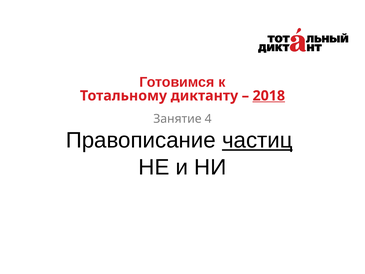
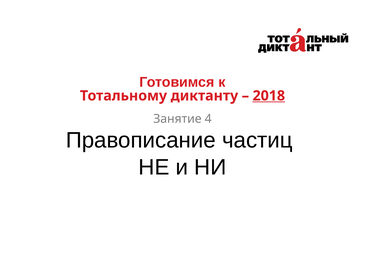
частиц underline: present -> none (257, 140)
